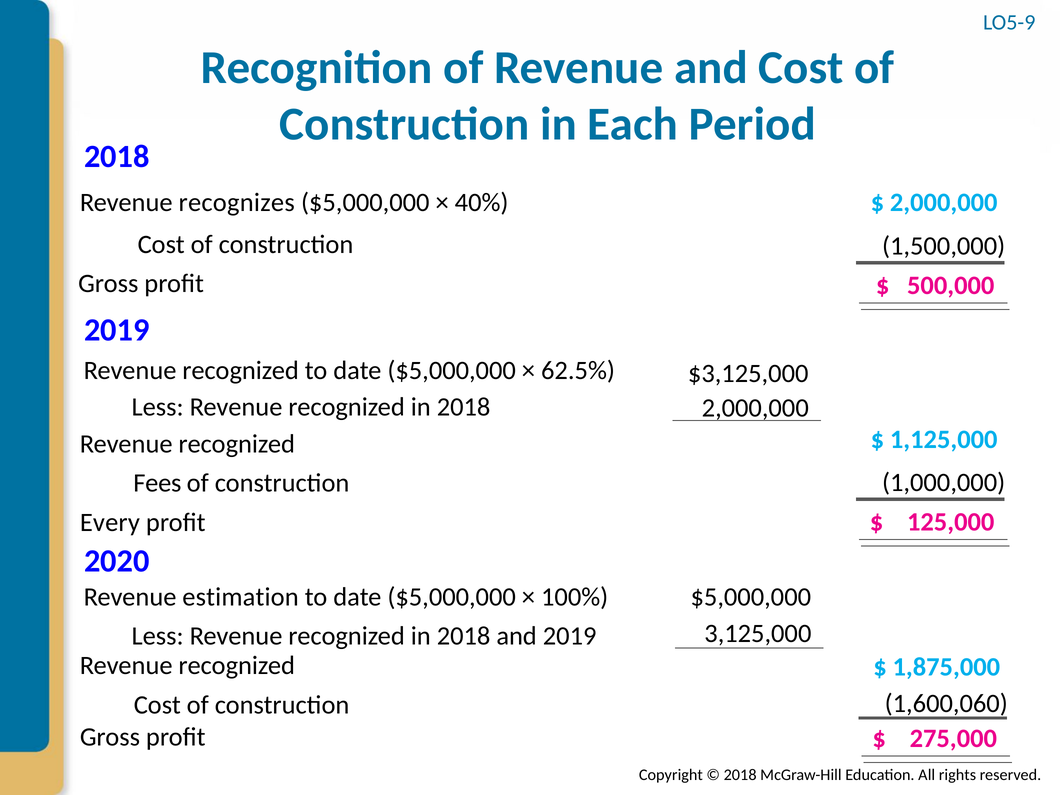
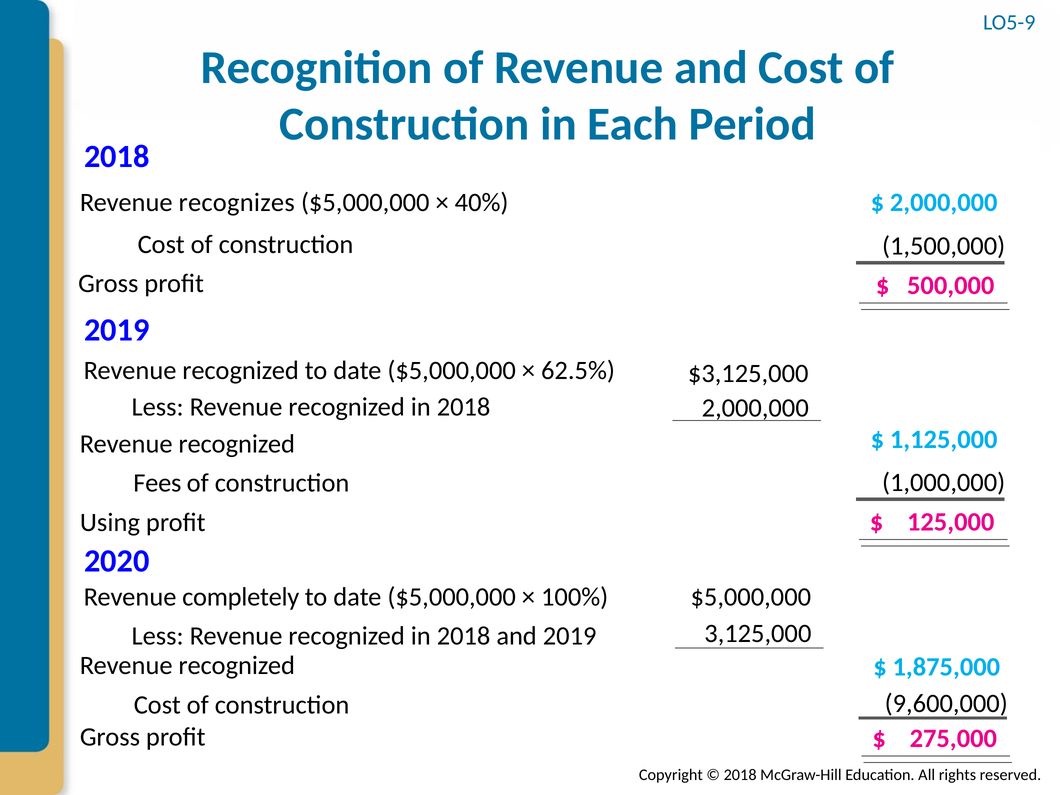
Every: Every -> Using (110, 523)
estimation: estimation -> completely (241, 597)
1,600,060: 1,600,060 -> 9,600,000 (946, 703)
